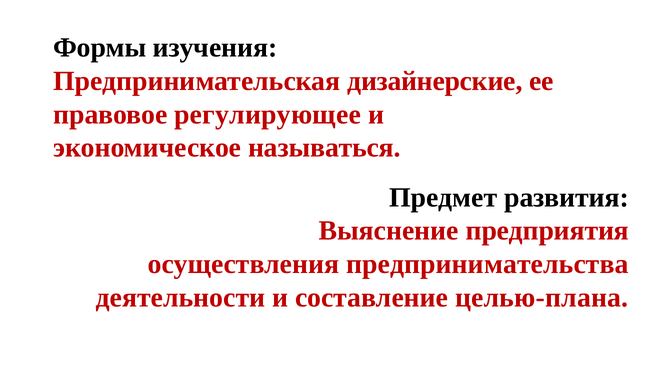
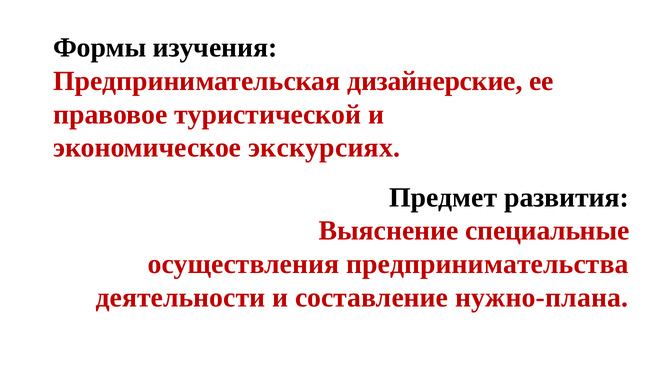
регулирующее: регулирующее -> туристической (268, 114)
называться: называться -> экскурсиях (324, 148)
предприятия: предприятия -> специальные (547, 231)
целью-плана: целью-плана -> нужно-плана (542, 298)
